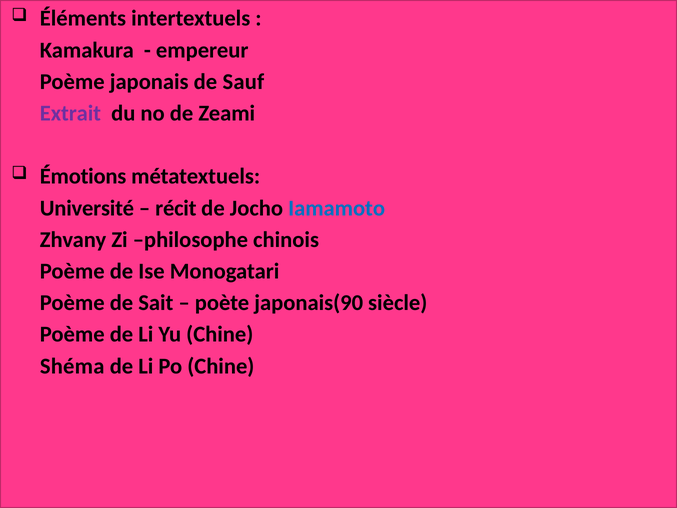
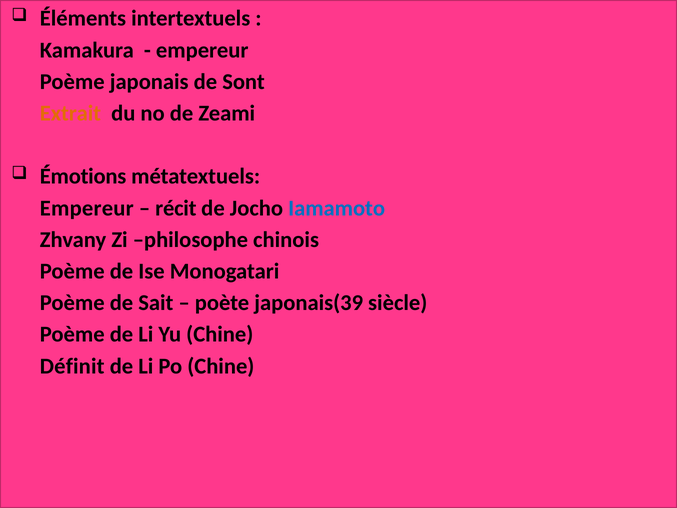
Sauf: Sauf -> Sont (244, 82)
Extrait colour: purple -> orange (70, 113)
Université: Université -> Empereur (87, 208)
japonais(90: japonais(90 -> japonais(39 (309, 303)
Shéma: Shéma -> Définit (72, 366)
